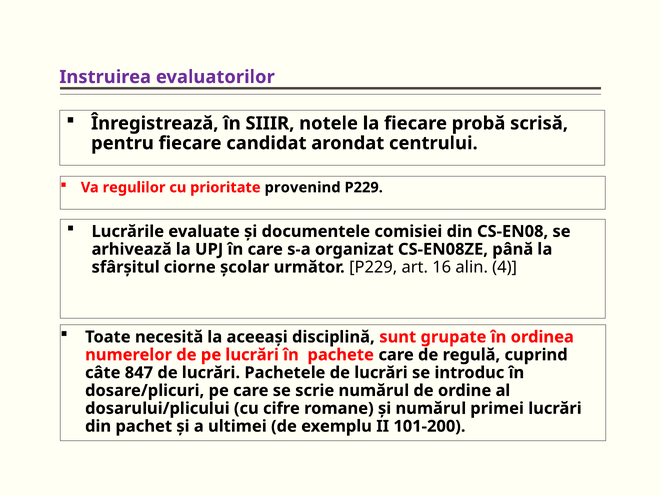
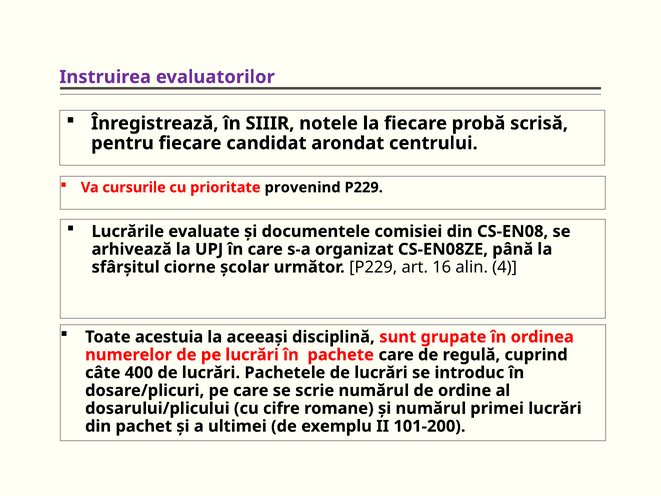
regulilor: regulilor -> cursurile (134, 187)
necesită: necesită -> acestuia (169, 337)
847: 847 -> 400 (139, 372)
